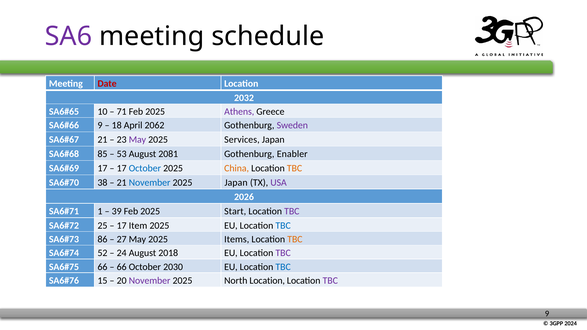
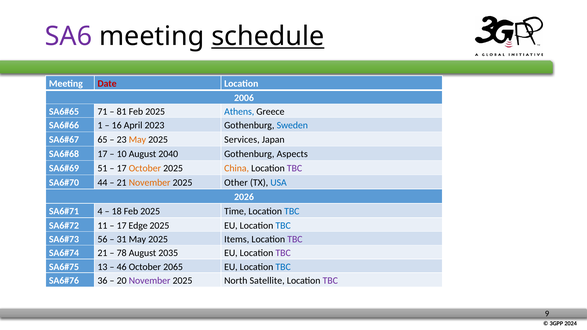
schedule underline: none -> present (268, 36)
2032: 2032 -> 2006 (244, 98)
10: 10 -> 71 (103, 112)
71: 71 -> 81 (122, 112)
Athens colour: purple -> blue (239, 112)
9: 9 -> 1 (100, 125)
18: 18 -> 16 (117, 125)
2062: 2062 -> 2023 (154, 125)
Sweden colour: purple -> blue (292, 125)
21: 21 -> 65 (103, 140)
May colour: purple -> orange (137, 140)
85: 85 -> 17 (103, 154)
53: 53 -> 10 (122, 154)
2081: 2081 -> 2040 (168, 154)
Enabler: Enabler -> Aspects (292, 154)
17: 17 -> 51 (103, 168)
October colour: blue -> orange (145, 168)
TBC colour: orange -> purple (295, 168)
38: 38 -> 44 (103, 183)
November colour: blue -> orange (150, 183)
2025 Japan: Japan -> Other (236, 183)
USA colour: purple -> blue (279, 183)
1: 1 -> 4 (100, 211)
39: 39 -> 18 (117, 211)
Start: Start -> Time (235, 211)
TBC colour: purple -> blue (292, 211)
25: 25 -> 11 (103, 226)
Item: Item -> Edge (138, 226)
86: 86 -> 56 (103, 239)
27: 27 -> 31 (122, 239)
TBC colour: orange -> purple (295, 239)
52: 52 -> 21 (103, 253)
24: 24 -> 78 (122, 253)
2018: 2018 -> 2035 (168, 253)
66: 66 -> 13 (103, 267)
66: 66 -> 46 (122, 267)
2030: 2030 -> 2065 (173, 267)
15: 15 -> 36 (103, 281)
North Location: Location -> Satellite (267, 281)
